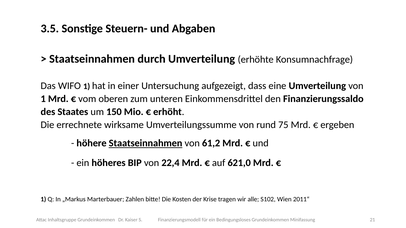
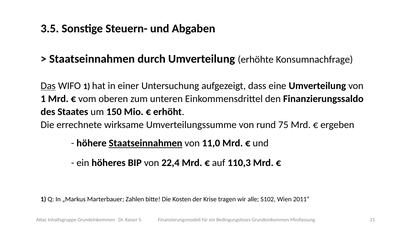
Das underline: none -> present (48, 86)
61,2: 61,2 -> 11,0 (211, 144)
621,0: 621,0 -> 110,3 (239, 163)
